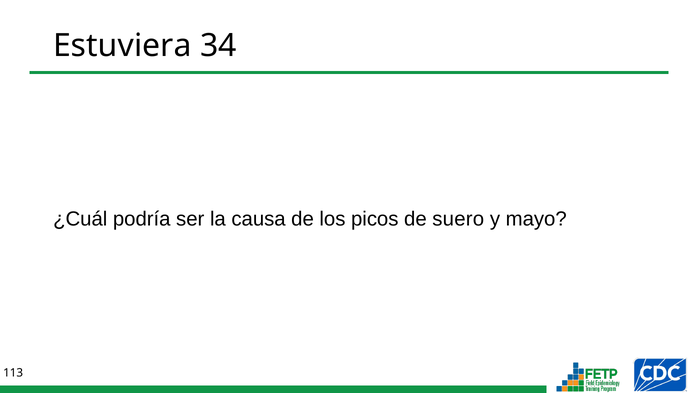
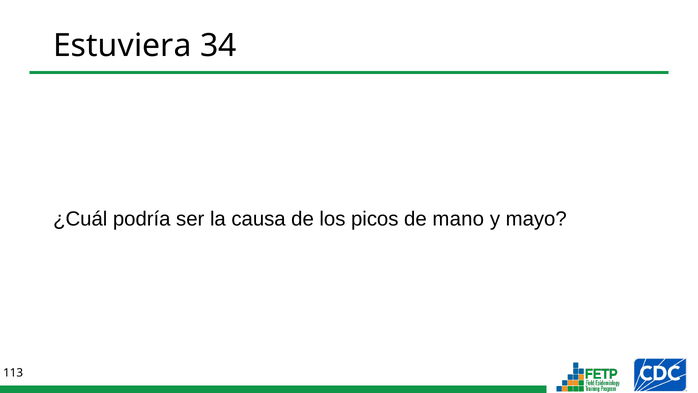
suero: suero -> mano (458, 219)
